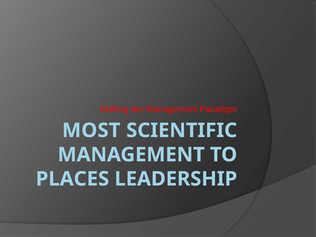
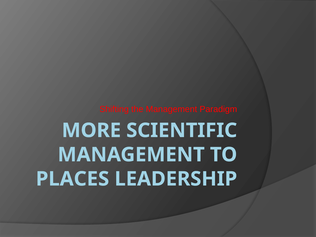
MOST: MOST -> MORE (91, 130)
